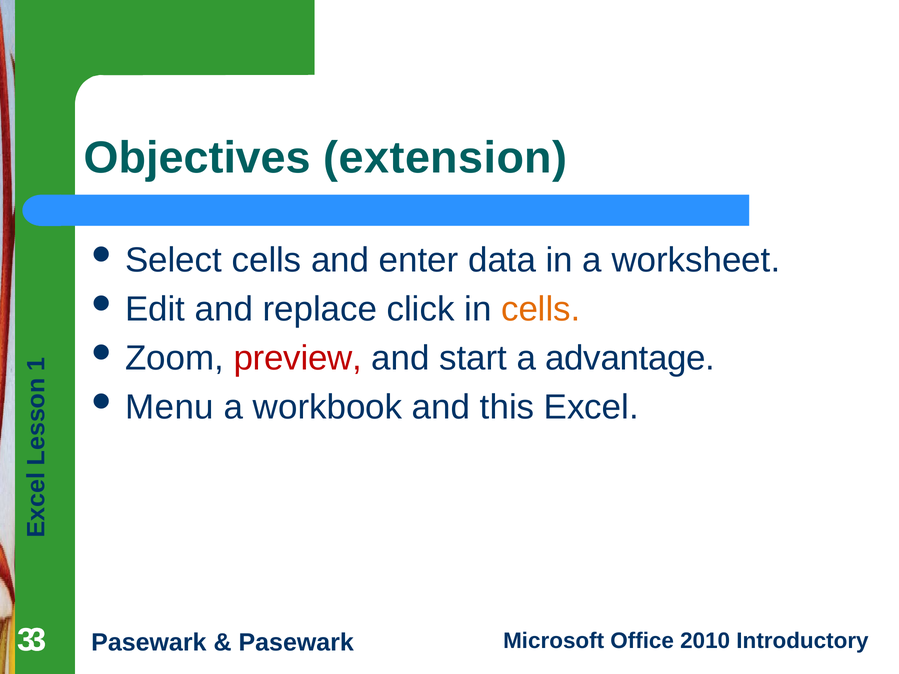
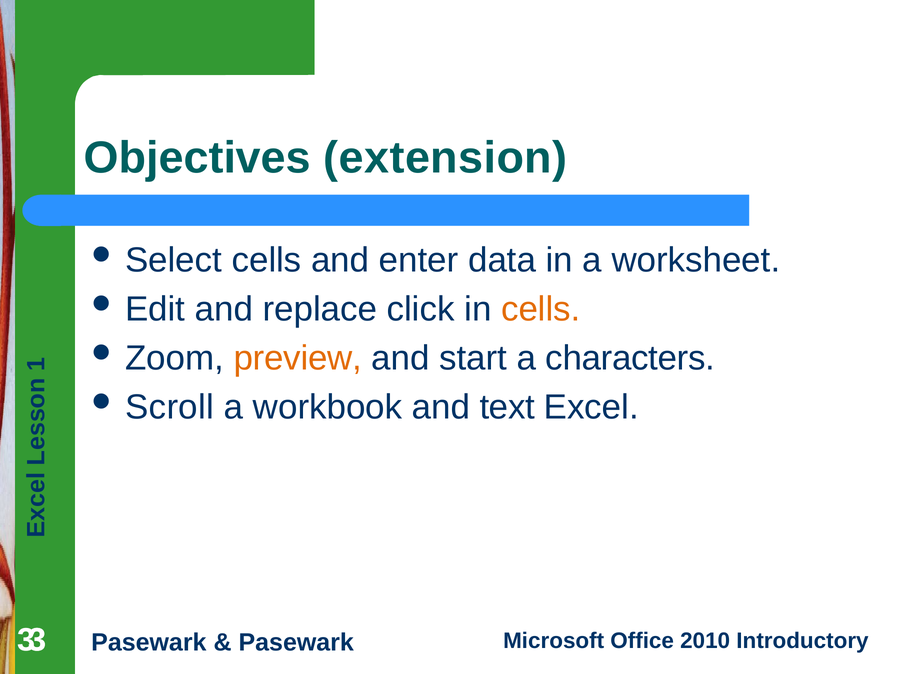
preview colour: red -> orange (298, 358)
advantage: advantage -> characters (630, 358)
Menu: Menu -> Scroll (170, 407)
this: this -> text (507, 407)
